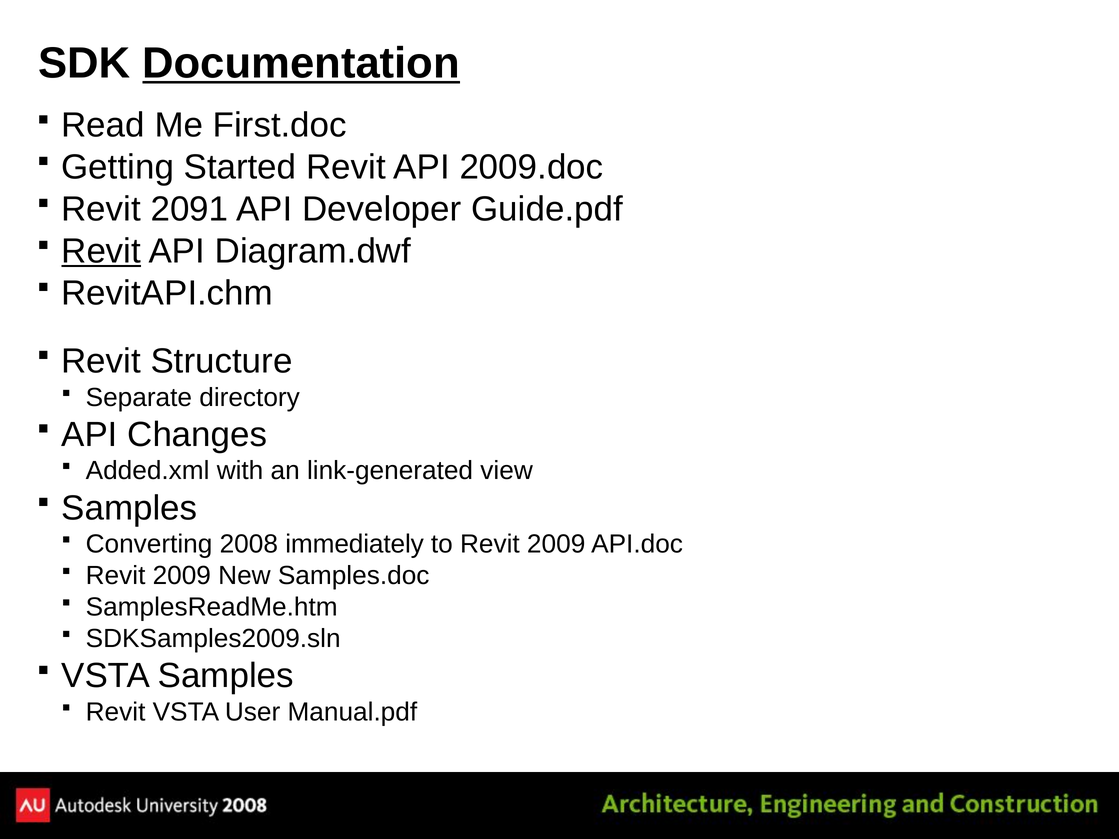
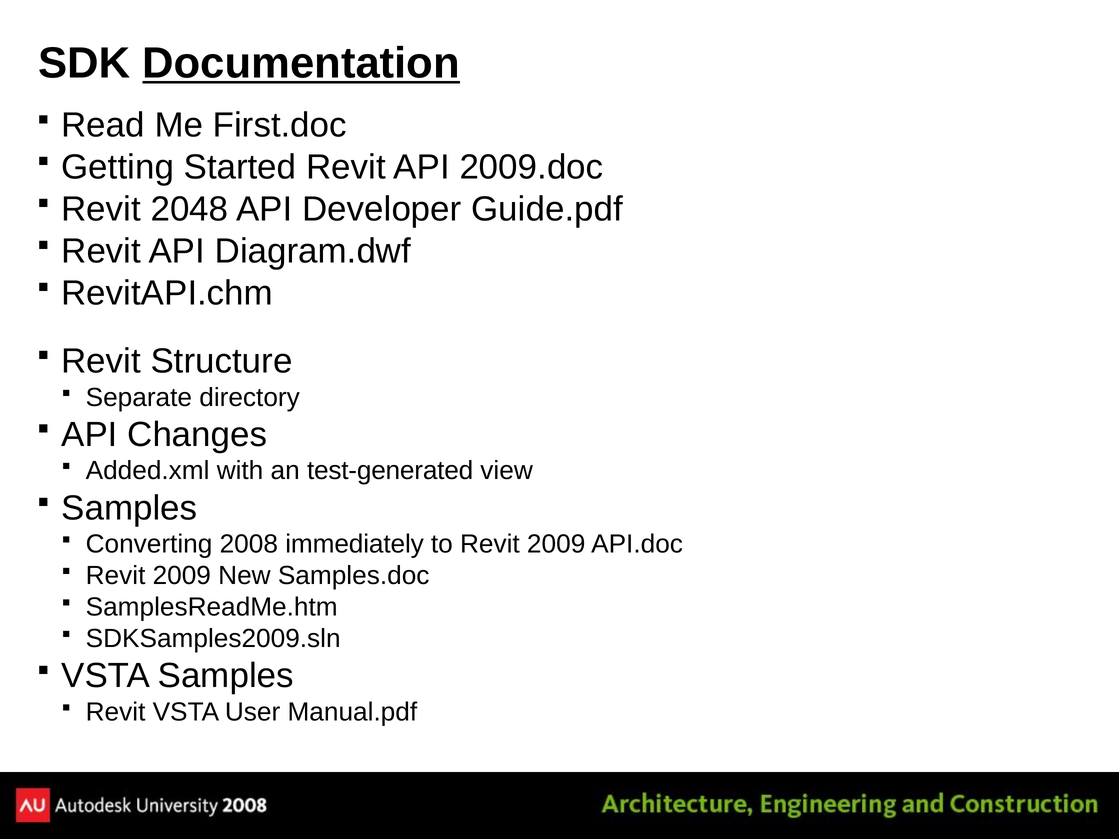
2091: 2091 -> 2048 (189, 209)
Revit underline: present -> none (101, 251)
link-generated: link-generated -> test-generated (390, 471)
